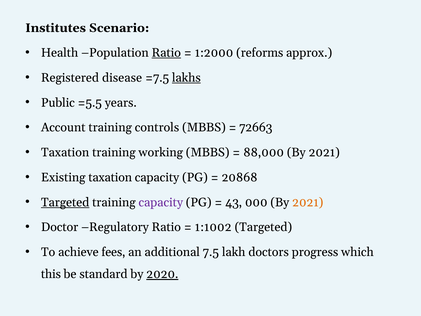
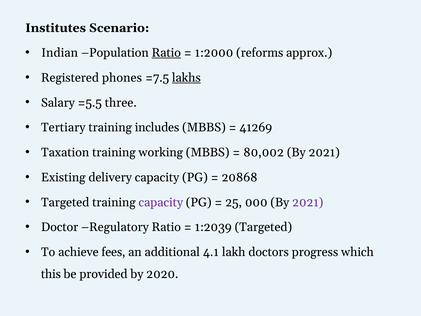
Health: Health -> Indian (60, 53)
disease: disease -> phones (122, 78)
Public: Public -> Salary (58, 103)
years: years -> three (121, 103)
Account: Account -> Tertiary (63, 127)
controls: controls -> includes (157, 127)
72663: 72663 -> 41269 (256, 127)
88,000: 88,000 -> 80,002 (264, 152)
Existing taxation: taxation -> delivery (110, 177)
Targeted underline: present -> none (65, 202)
43: 43 -> 25 (234, 202)
2021 colour: orange -> purple (308, 202)
1:1002: 1:1002 -> 1:2039 (213, 227)
7.5: 7.5 -> 4.1 (211, 252)
standard: standard -> provided (103, 274)
2020 underline: present -> none (162, 274)
